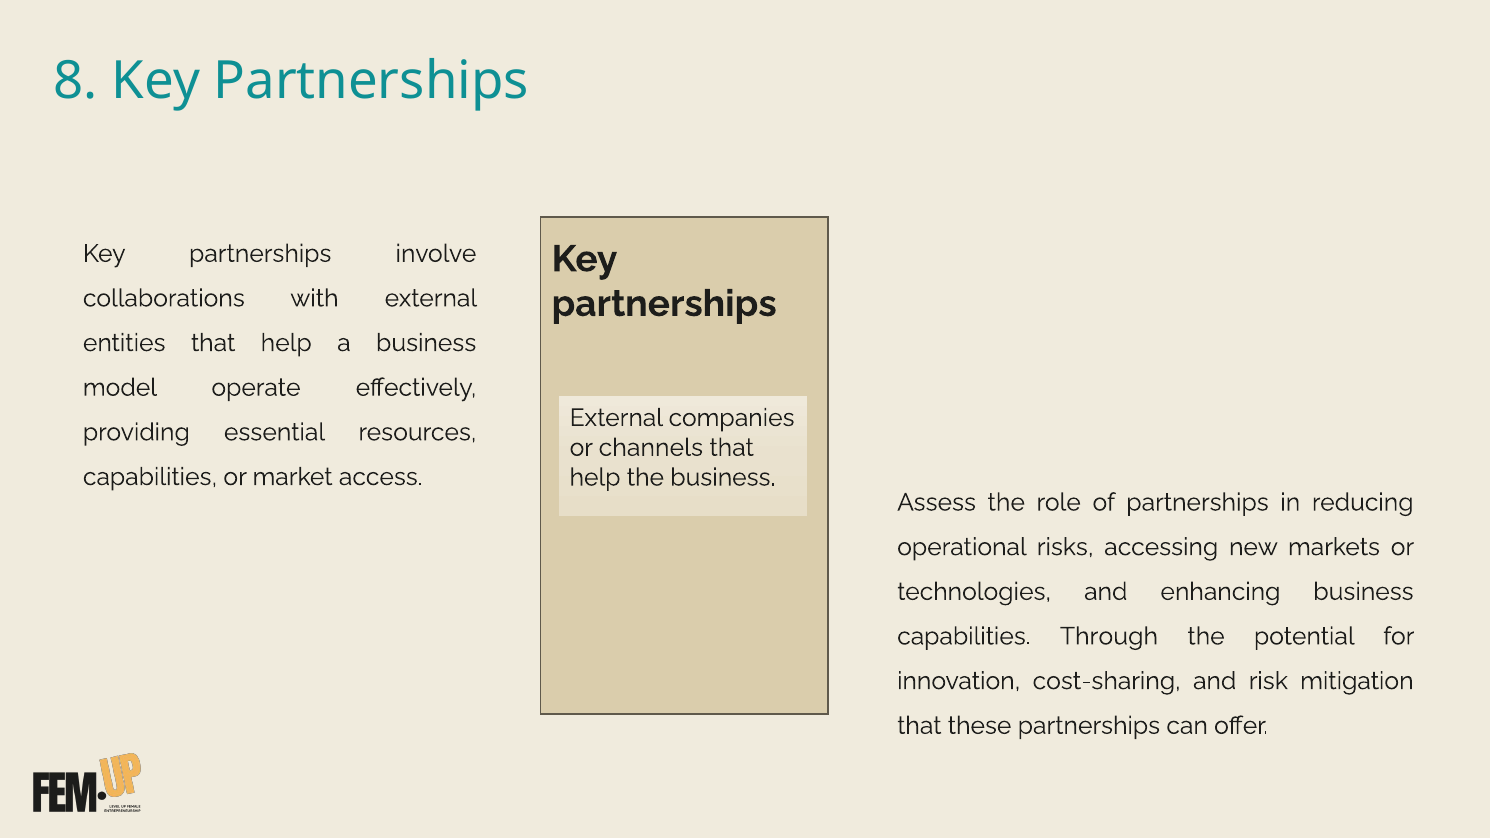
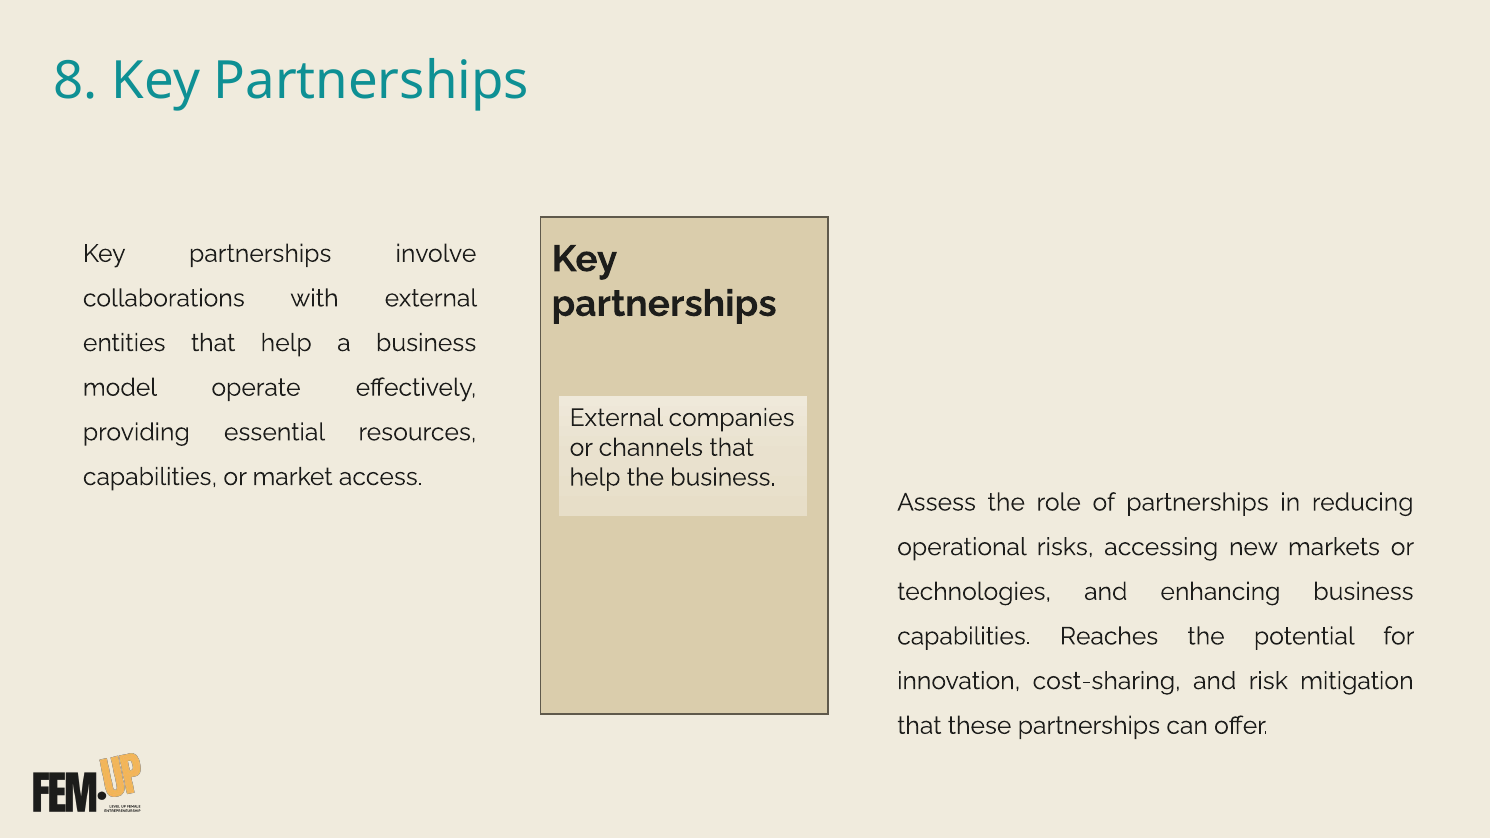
Through: Through -> Reaches (1109, 636)
